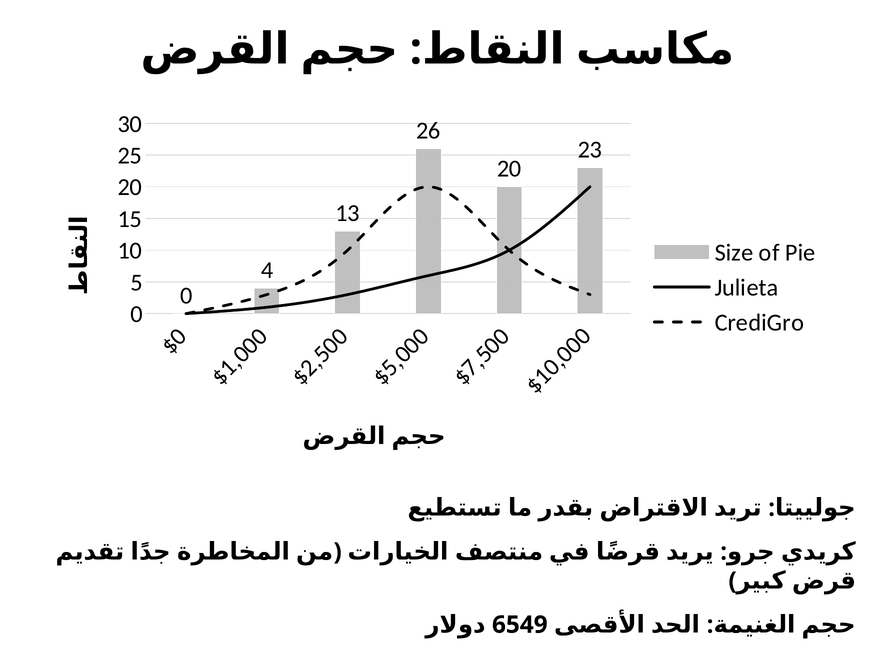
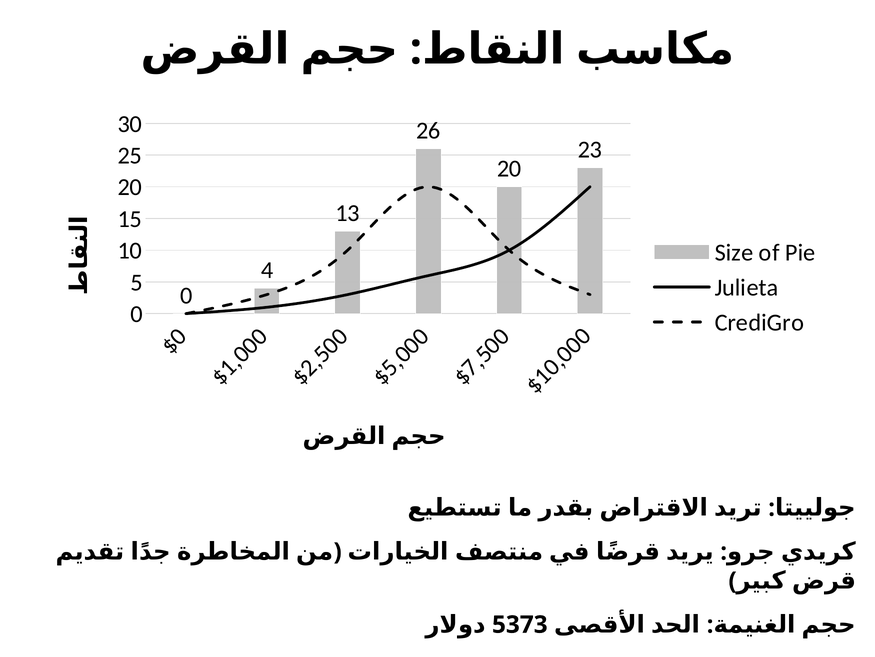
6549: 6549 -> 5373 (520, 624)
